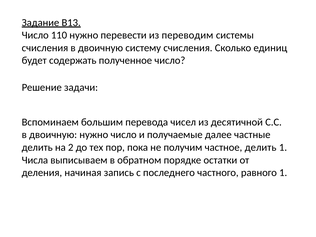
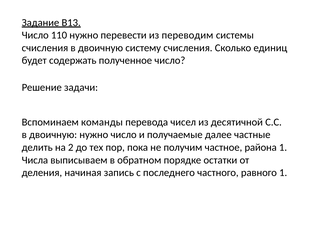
большим: большим -> команды (102, 122)
частное делить: делить -> района (261, 147)
